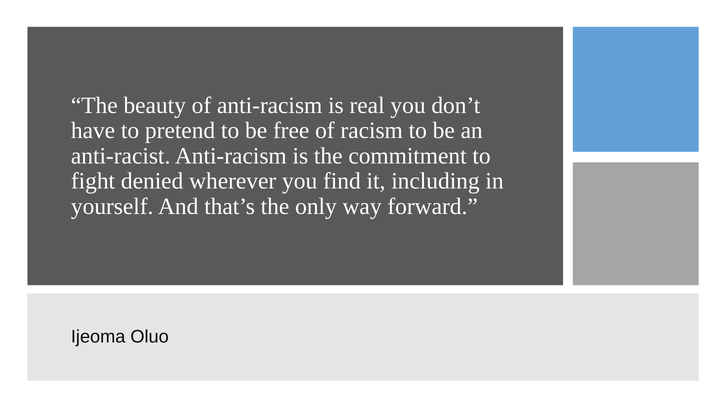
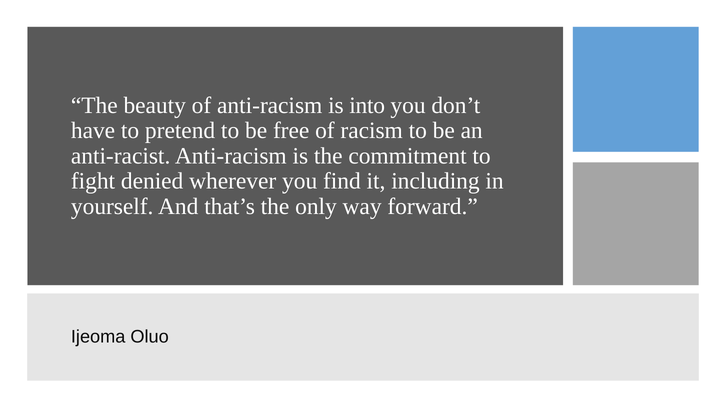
real: real -> into (367, 105)
